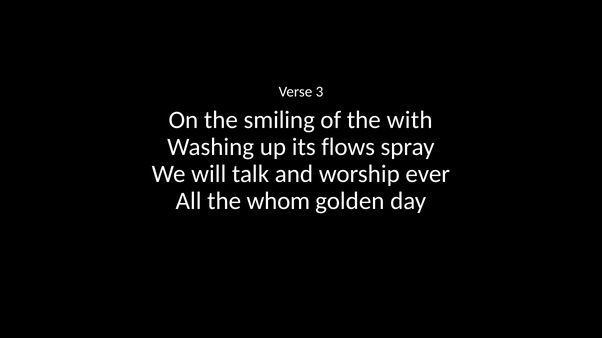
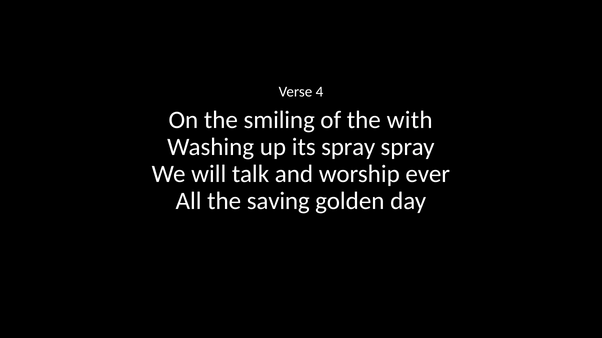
3: 3 -> 4 (320, 92)
its flows: flows -> spray (348, 147)
whom: whom -> saving (278, 201)
